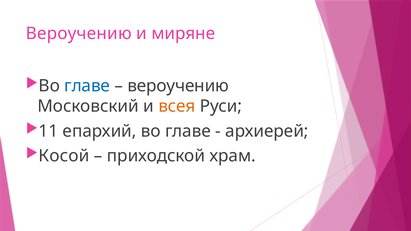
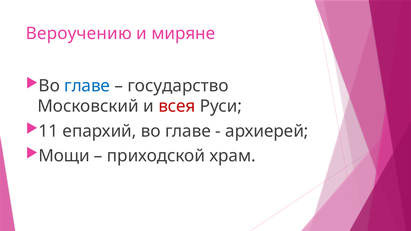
вероучению: вероучению -> государство (178, 86)
всея colour: orange -> red (177, 106)
Косой: Косой -> Мощи (64, 156)
